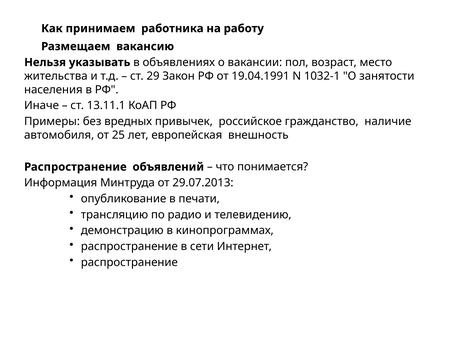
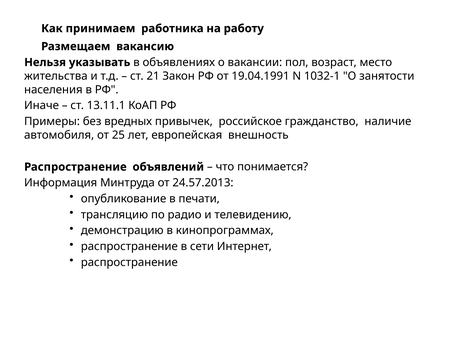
29: 29 -> 21 (153, 76)
29.07.2013: 29.07.2013 -> 24.57.2013 (203, 183)
